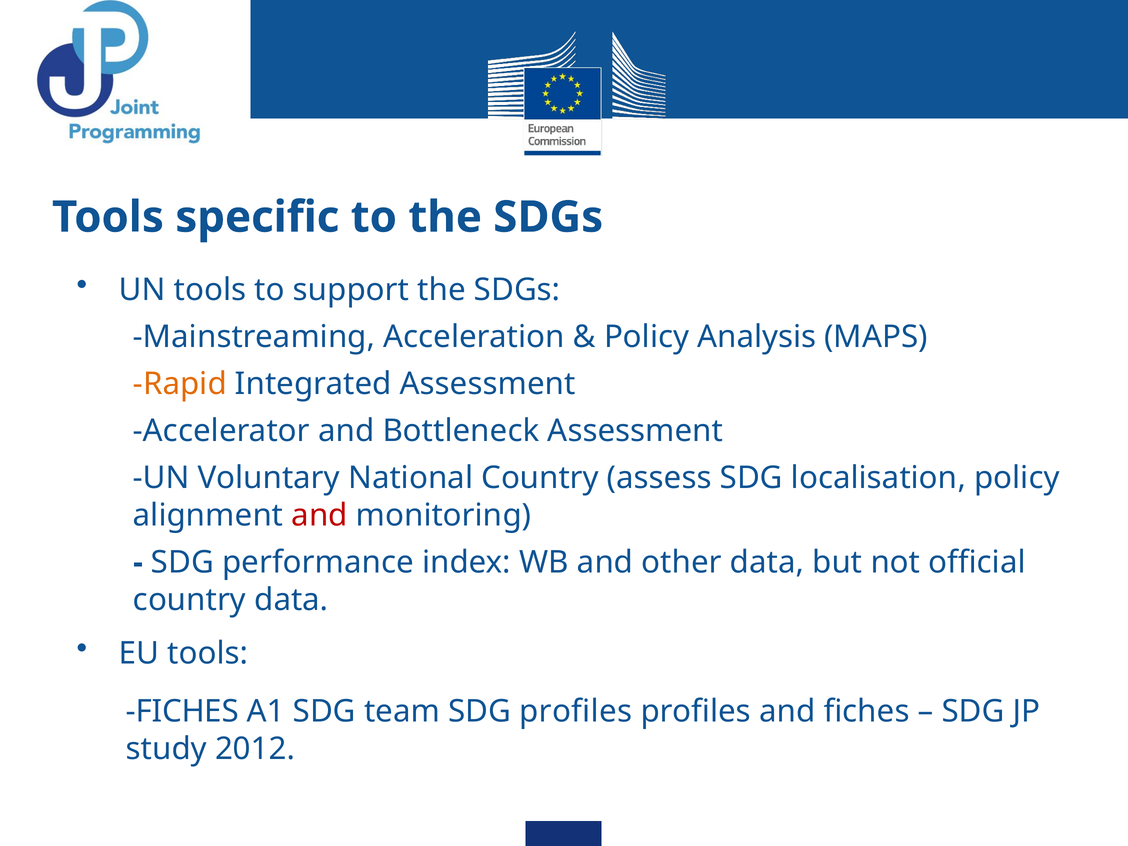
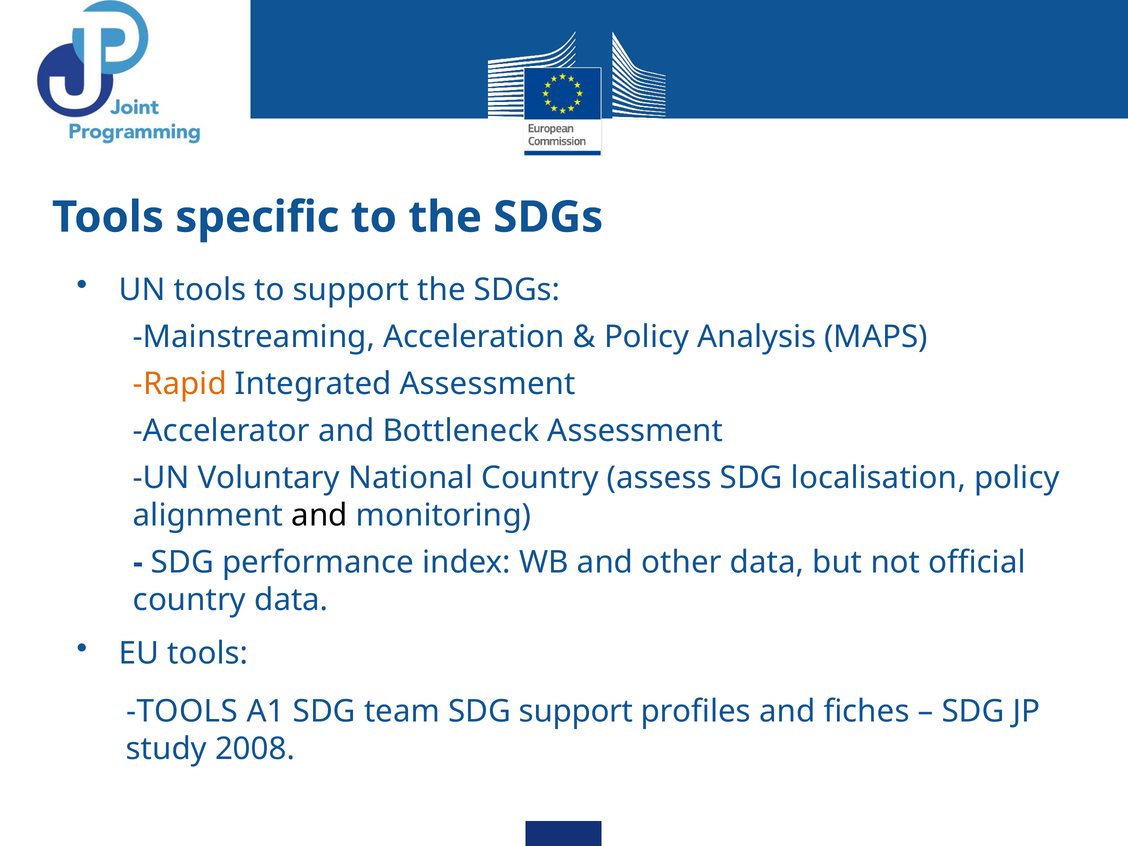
and colour: red -> black (320, 516)
FICHES: FICHES -> TOOLS (182, 711)
SDG profiles: profiles -> support (576, 711)
2012: 2012 -> 2008 (255, 749)
